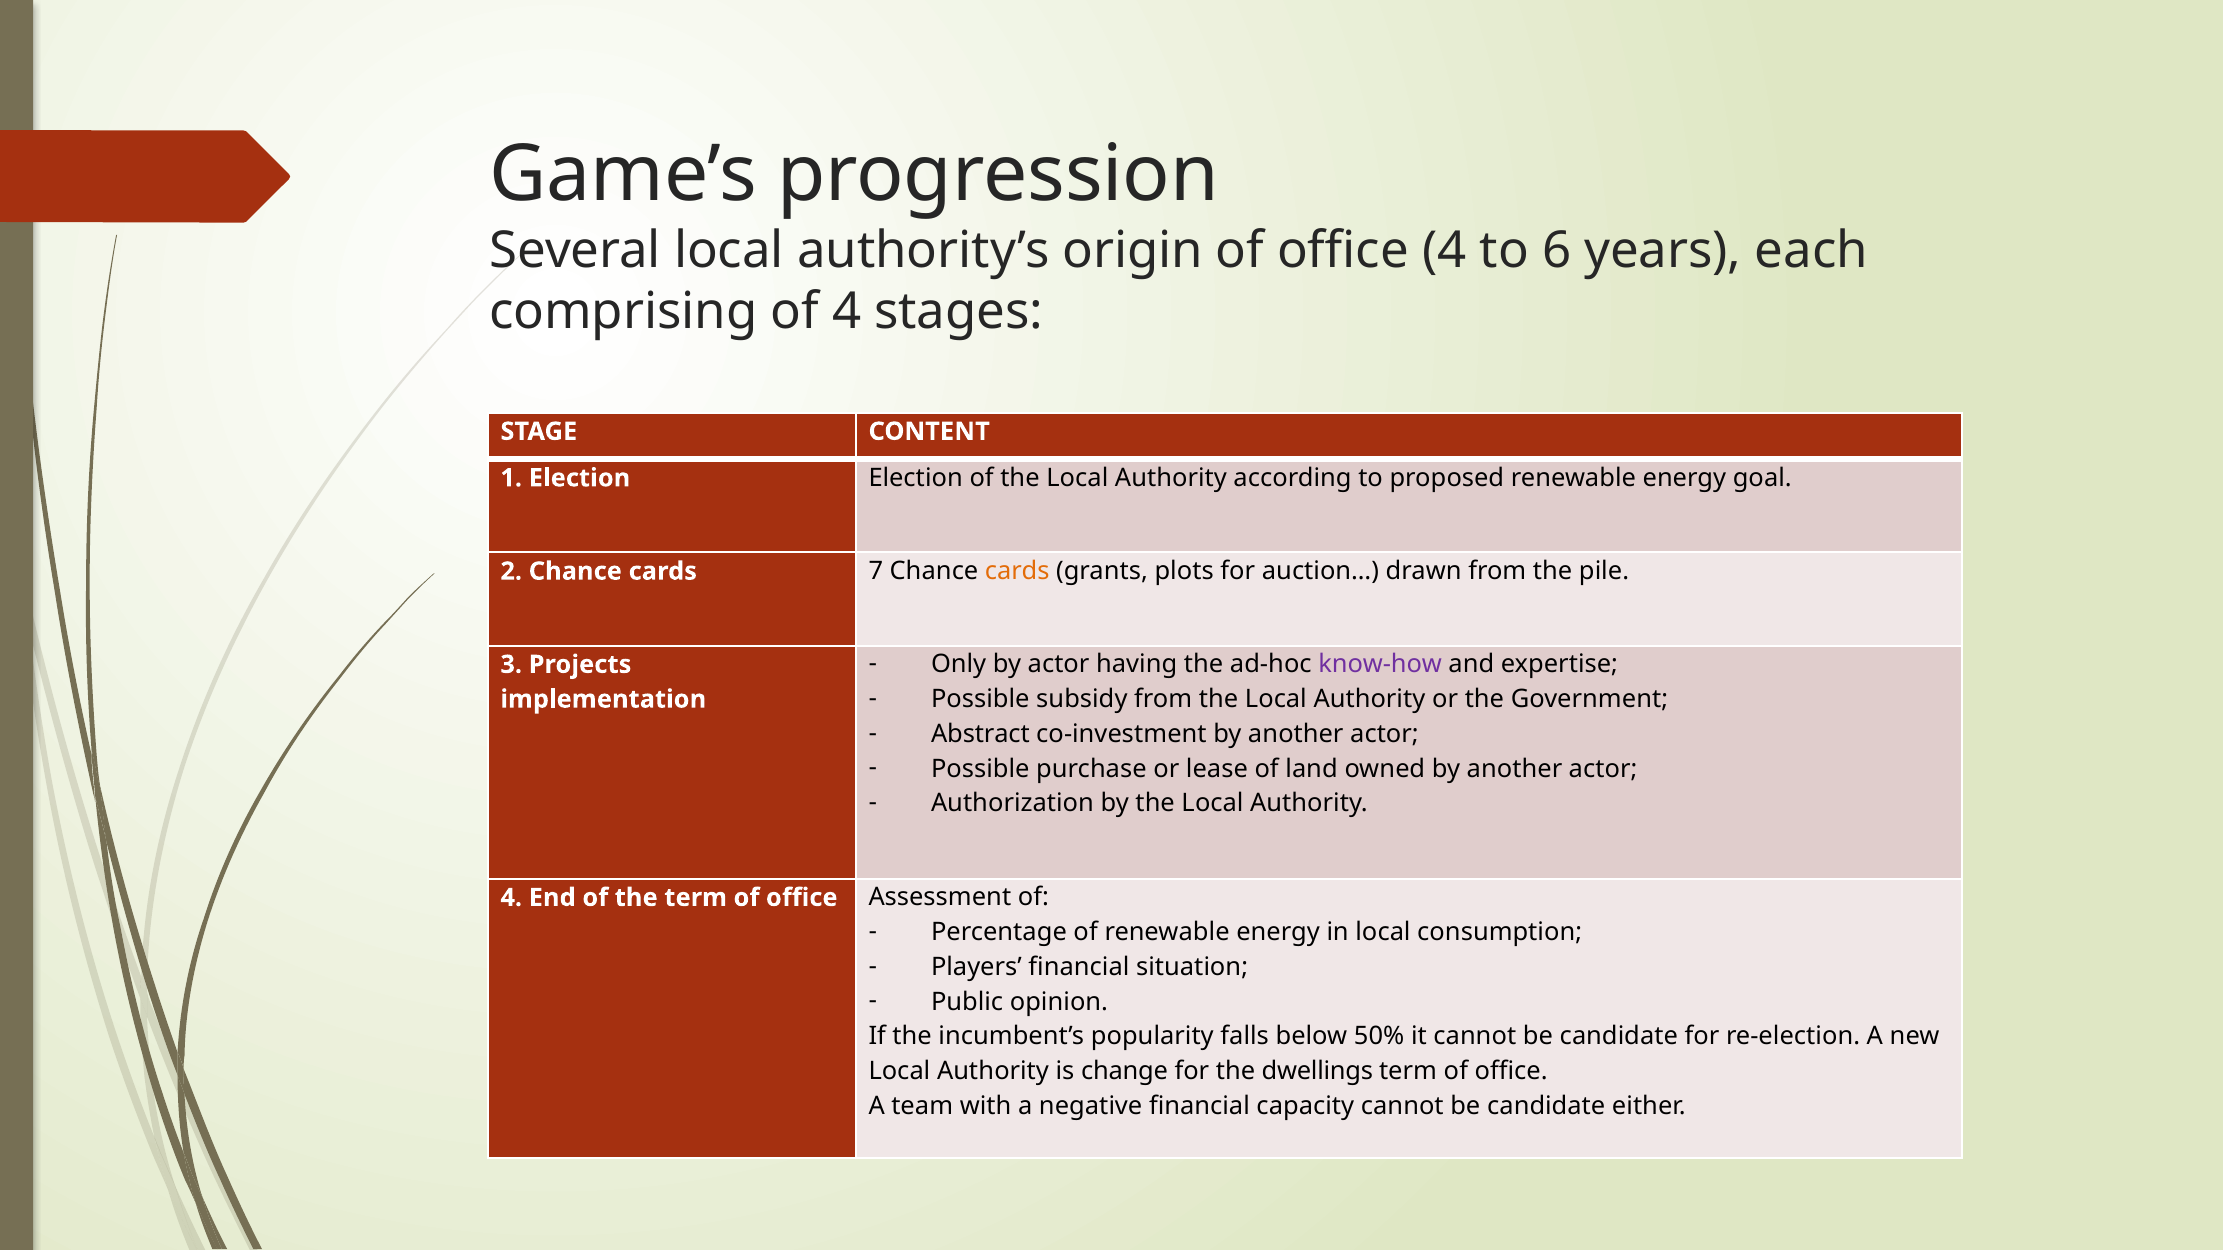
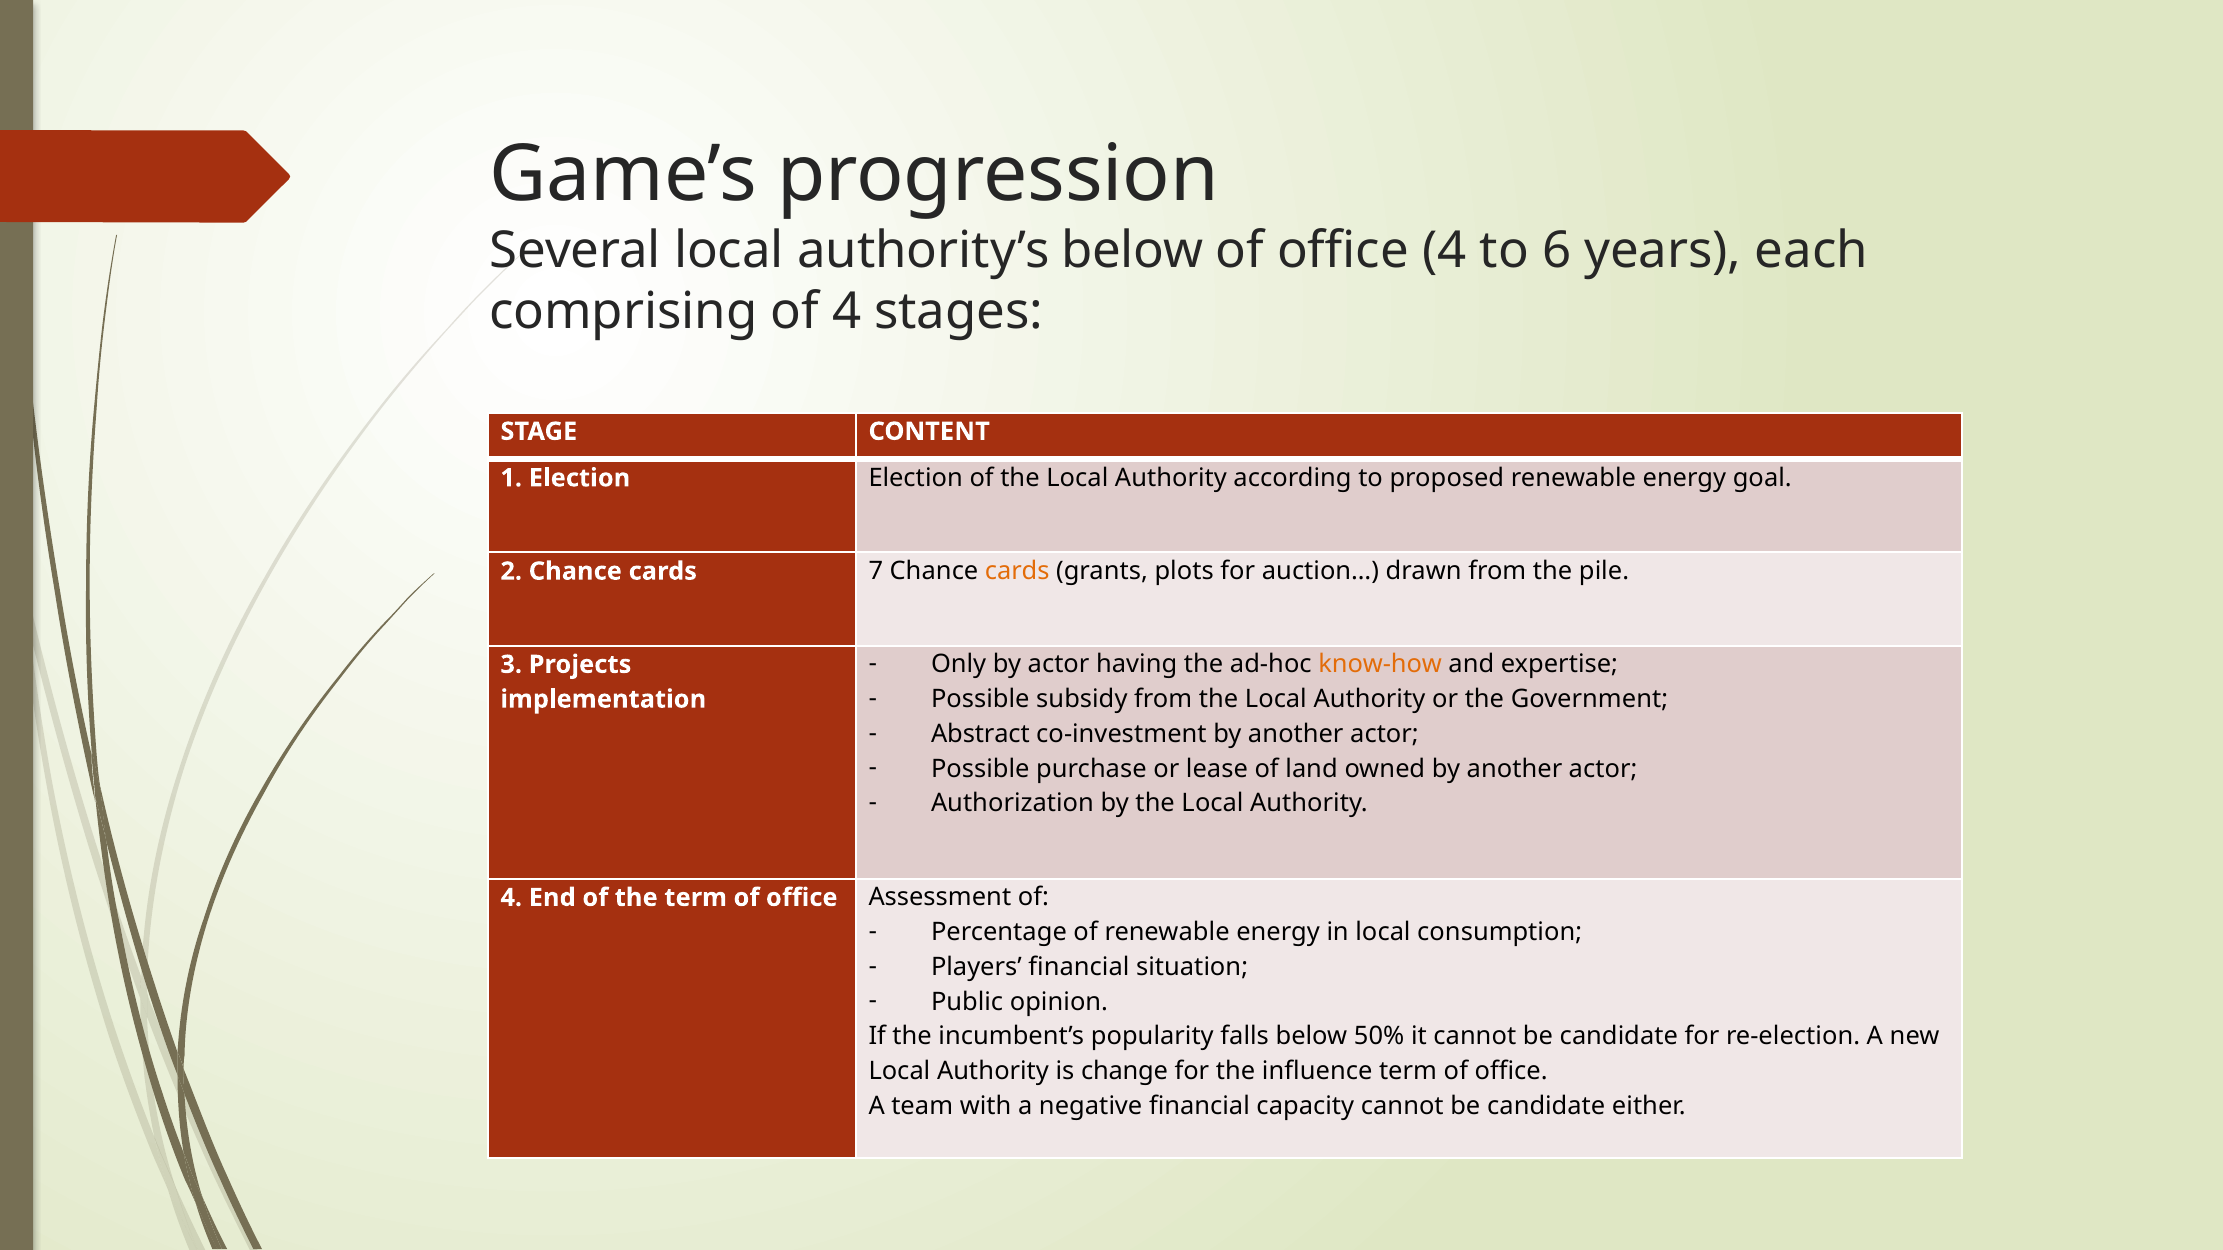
authority’s origin: origin -> below (1133, 251)
know-how colour: purple -> orange (1380, 665)
dwellings: dwellings -> influence (1317, 1071)
